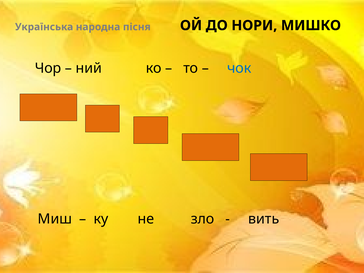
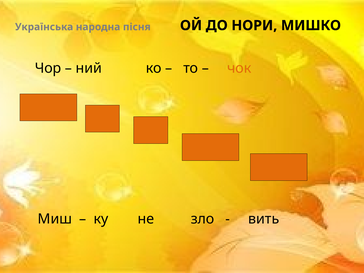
чок colour: blue -> orange (239, 68)
